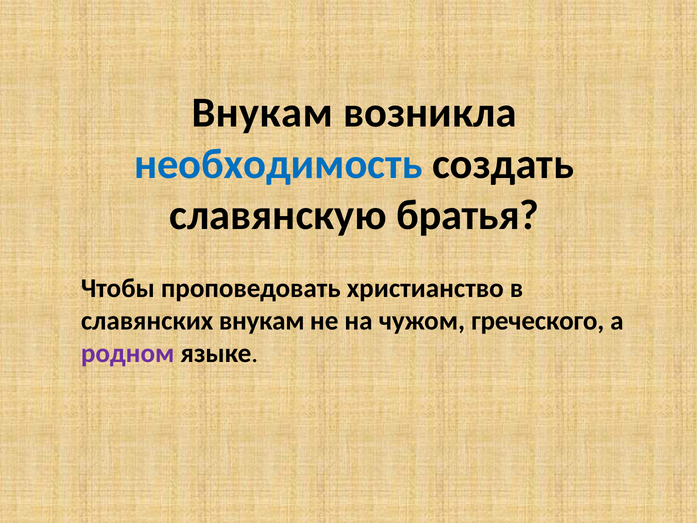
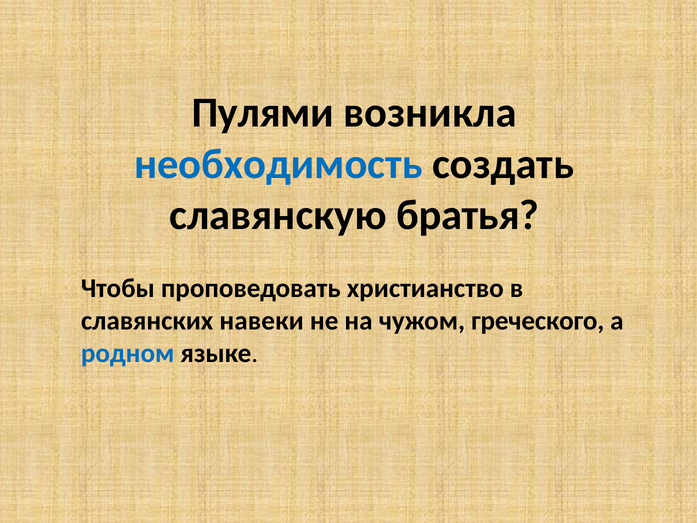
Внукам: Внукам -> Пулями (263, 113)
славянских внукам: внукам -> навеки (262, 321)
родном colour: purple -> blue (128, 353)
